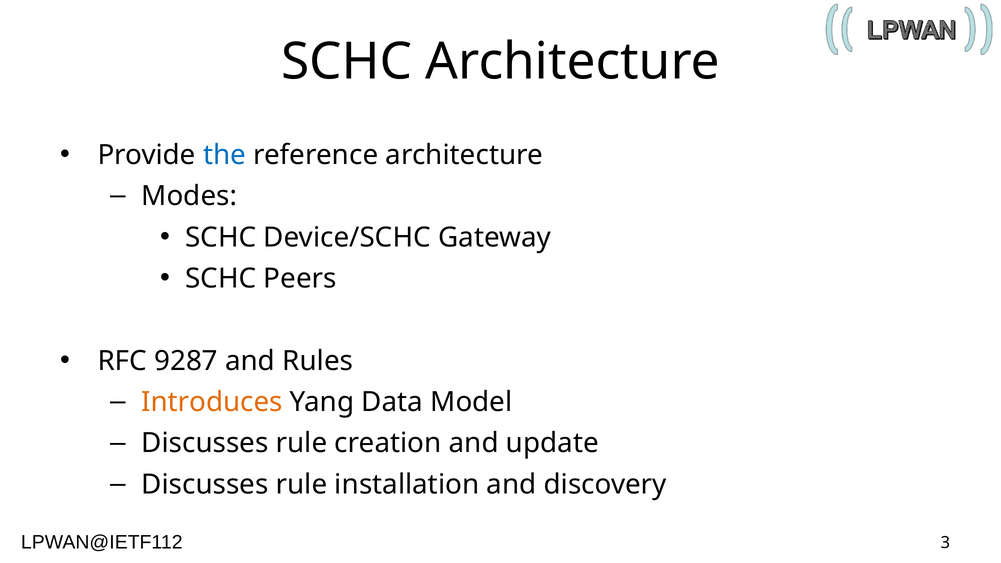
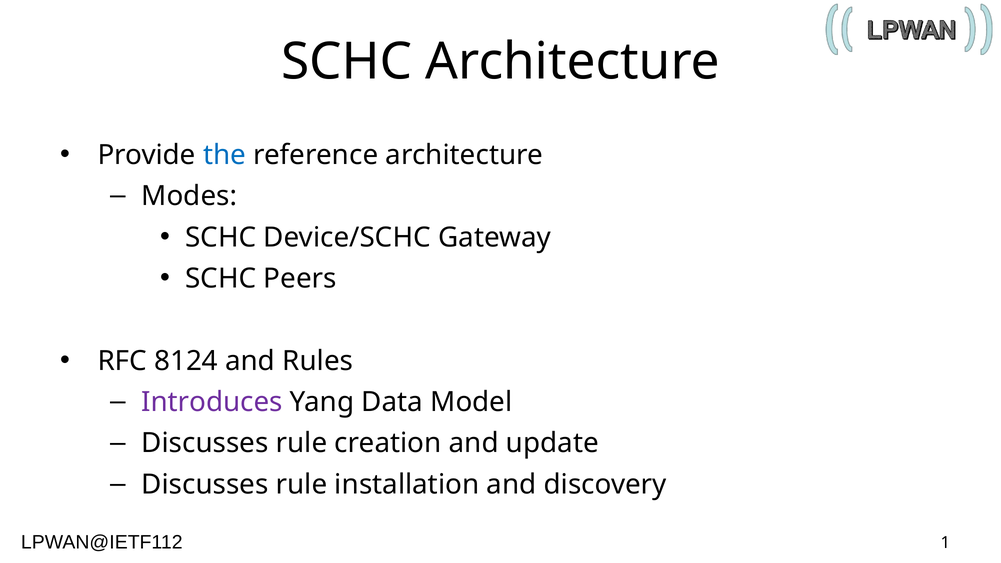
9287: 9287 -> 8124 (186, 361)
Introduces colour: orange -> purple (212, 402)
3: 3 -> 1 (945, 543)
